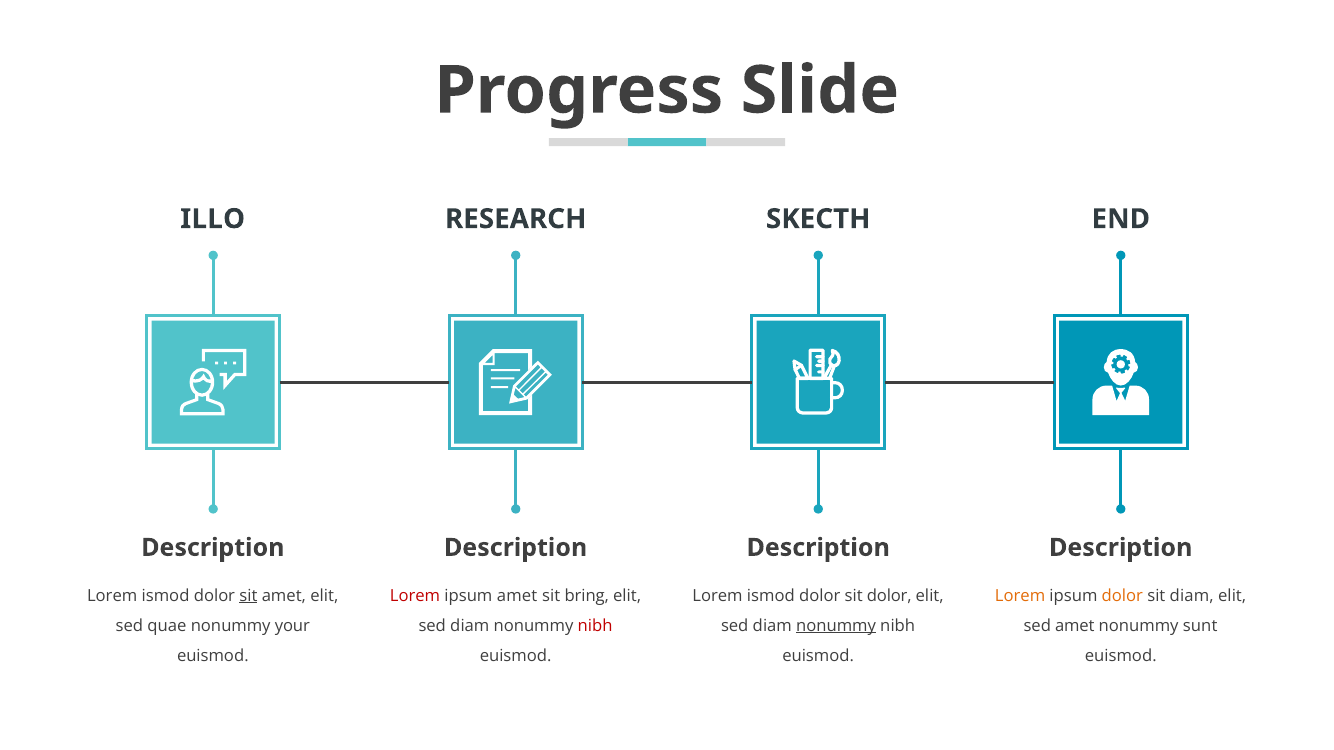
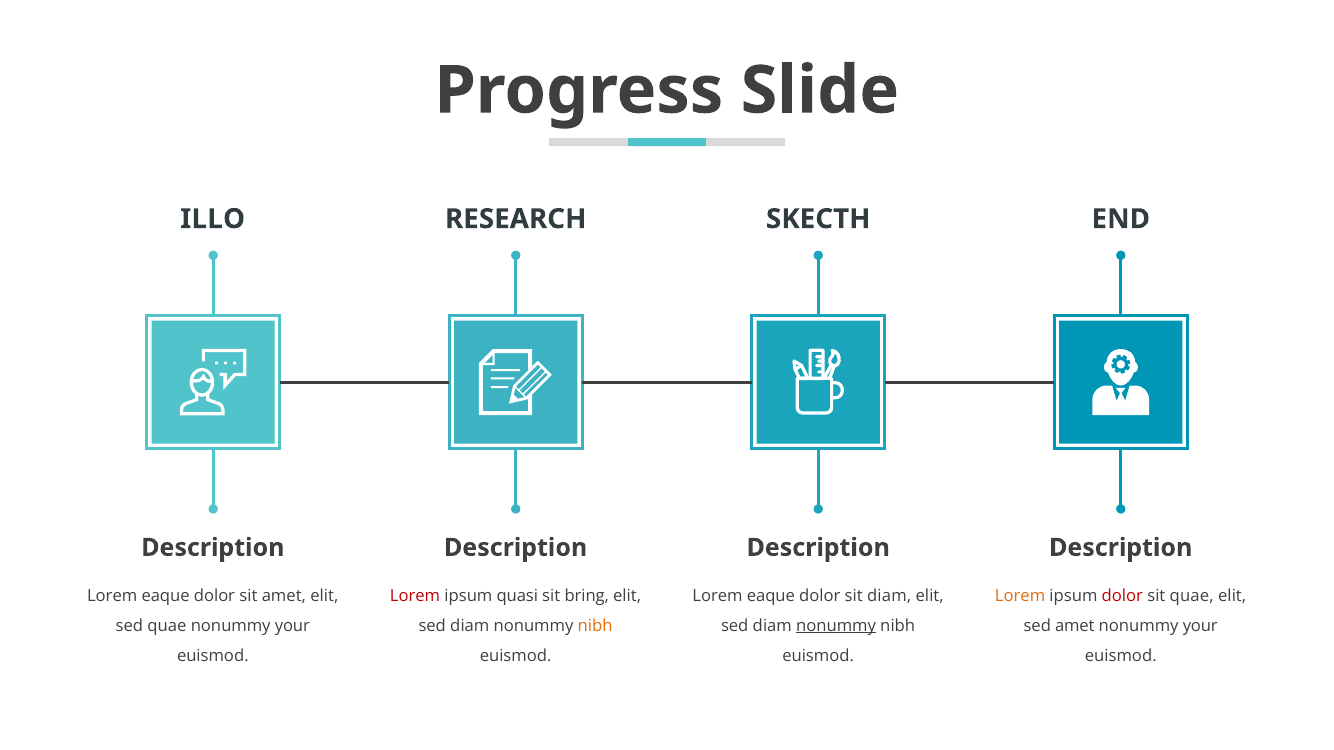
ismod: ismod -> eaque (166, 596)
sit underline: present -> none (248, 596)
ipsum amet: amet -> quasi (517, 596)
ismod: ismod -> eaque (771, 596)
sit dolor: dolor -> diam (889, 596)
dolor colour: orange -> red (1122, 596)
sit diam: diam -> quae (1192, 596)
nibh colour: red -> orange (595, 626)
sunt: sunt -> your (1200, 626)
